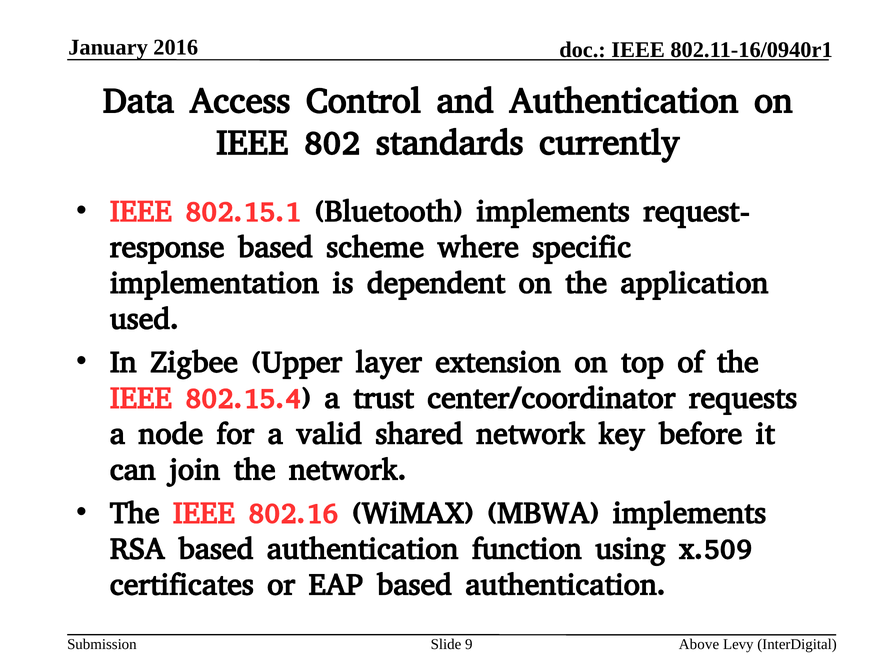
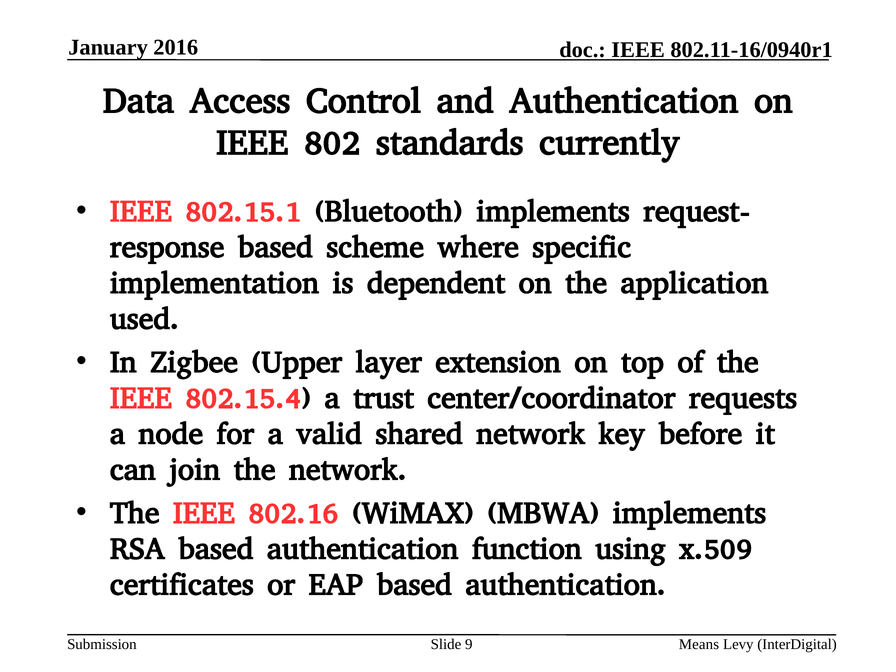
Above: Above -> Means (699, 644)
